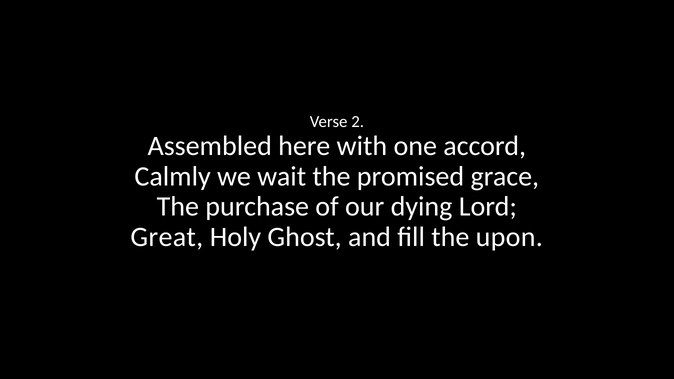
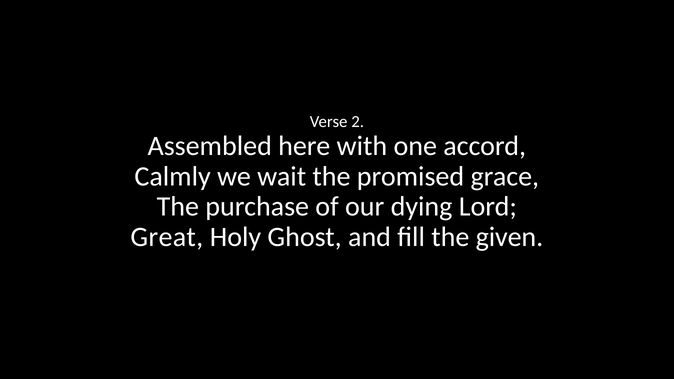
upon: upon -> given (509, 237)
